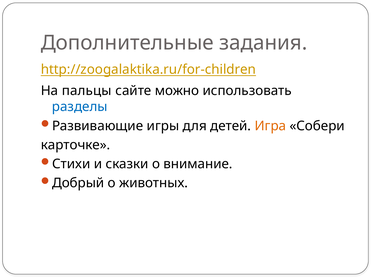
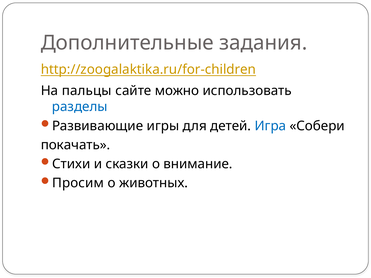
Игра colour: orange -> blue (270, 126)
карточке: карточке -> покачать (75, 145)
Добрый: Добрый -> Просим (78, 183)
